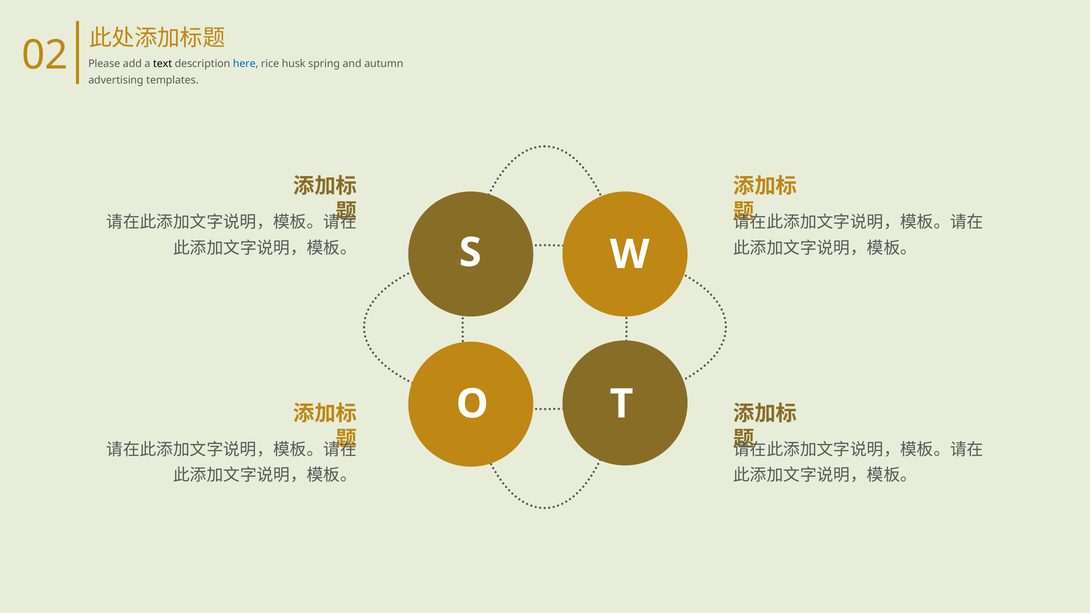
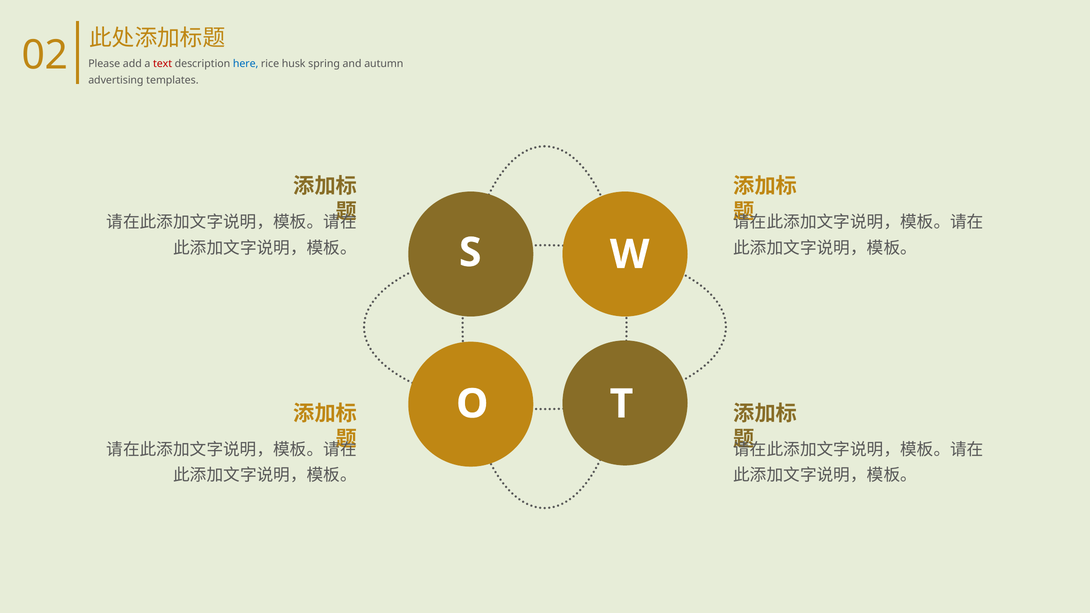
text colour: black -> red (163, 64)
